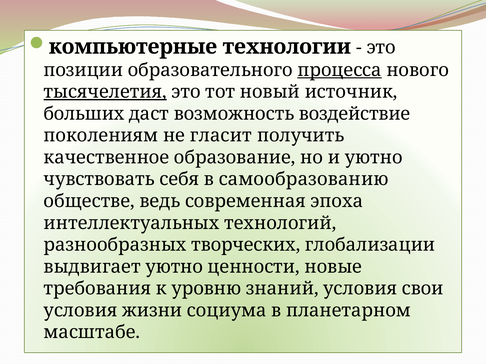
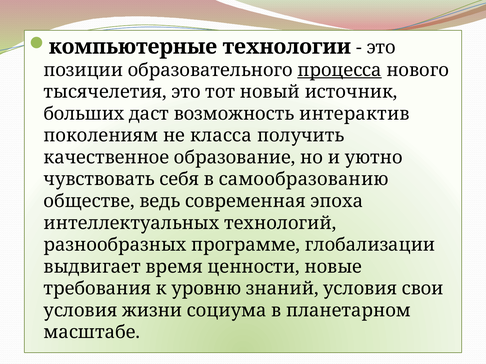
тысячелетия underline: present -> none (105, 92)
воздействие: воздействие -> интерактив (354, 114)
гласит: гласит -> класса (221, 136)
творческих: творческих -> программе (246, 245)
выдвигает уютно: уютно -> время (174, 267)
